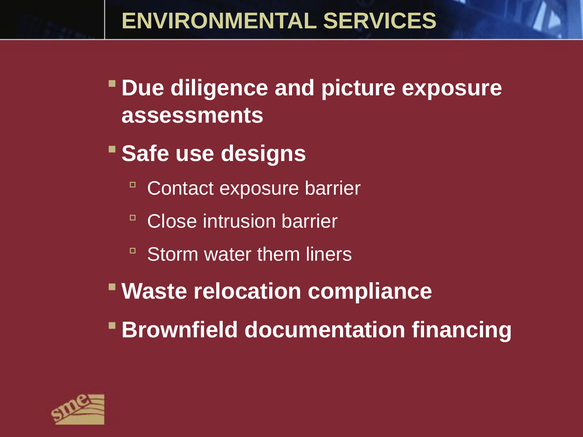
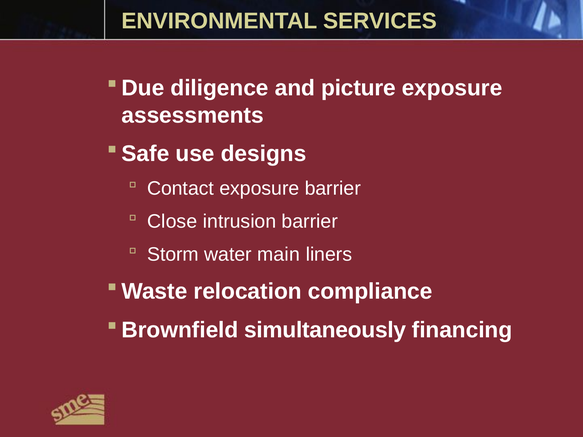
them: them -> main (279, 255)
documentation: documentation -> simultaneously (325, 330)
